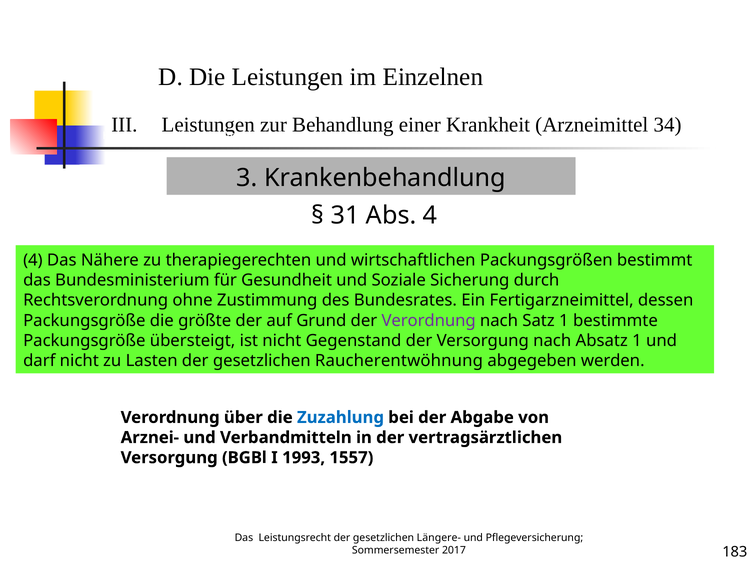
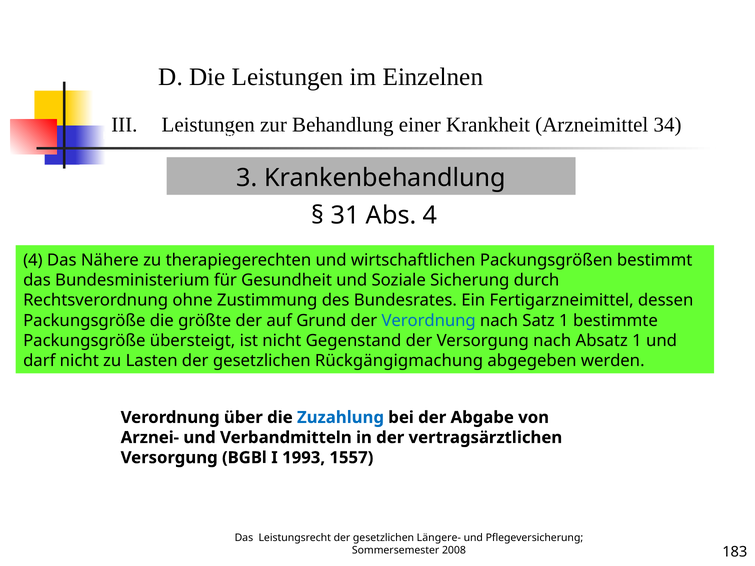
Verordnung colour: purple -> blue (429, 321)
Raucherentwöhnung: Raucherentwöhnung -> Rückgängigmachung (399, 361)
2017: 2017 -> 2008 (454, 551)
